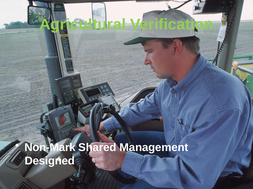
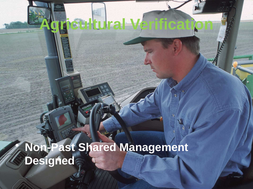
Non-Mark: Non-Mark -> Non-Past (50, 148)
